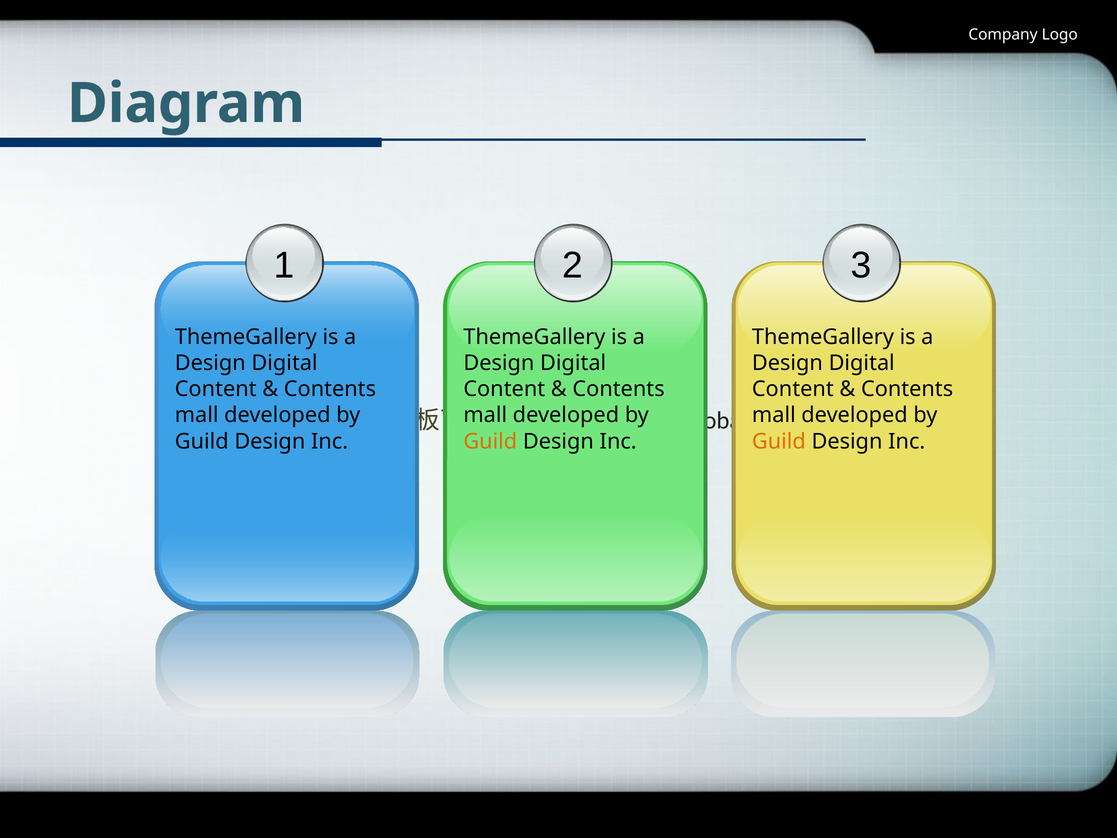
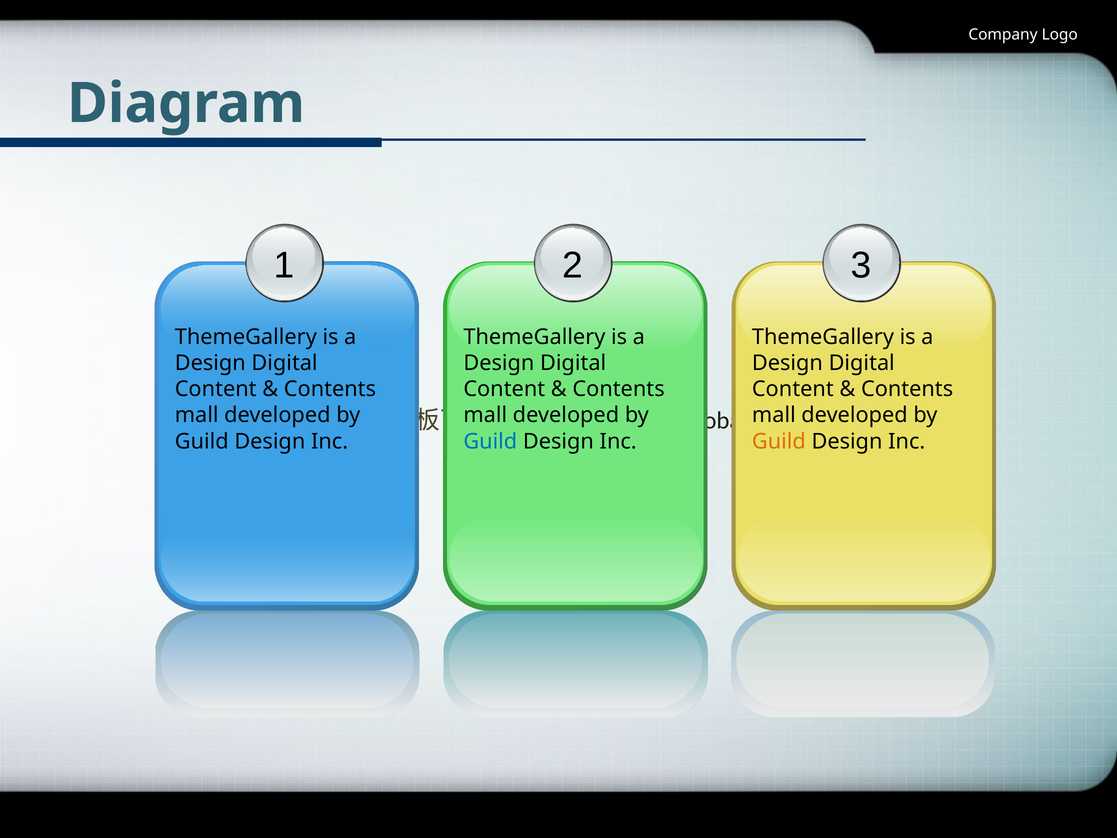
Guild colour: orange -> blue (490, 441)
